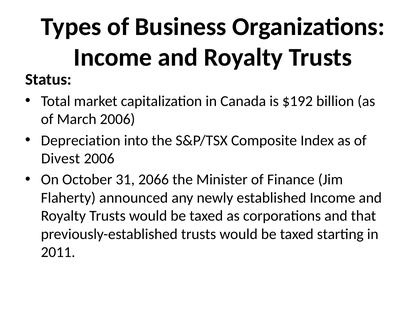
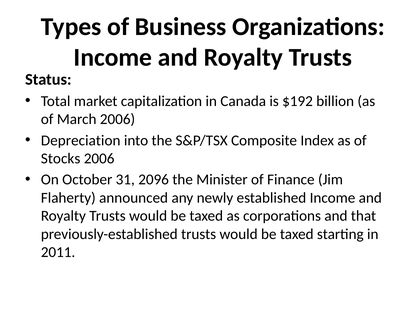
Divest: Divest -> Stocks (61, 159)
2066: 2066 -> 2096 (154, 180)
